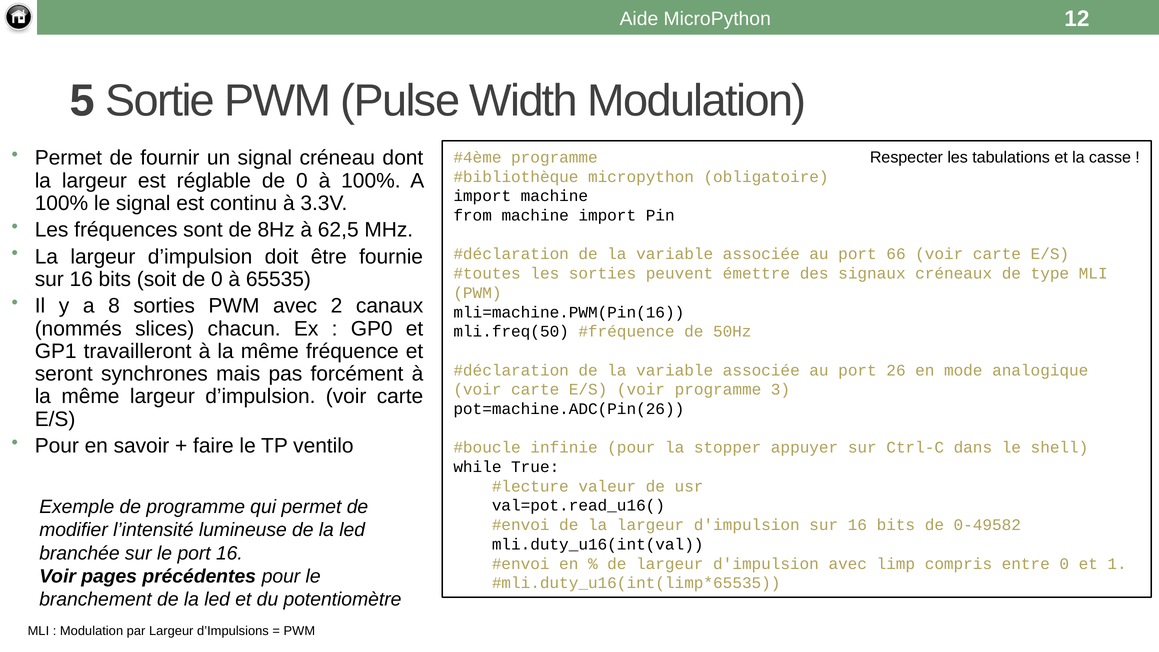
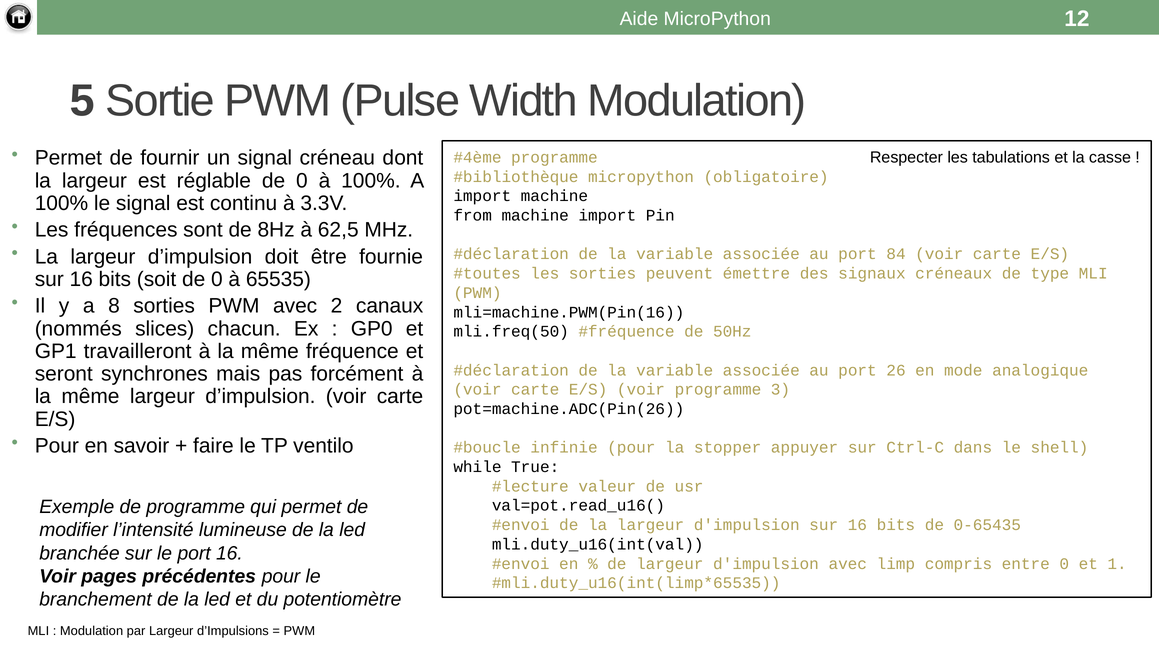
66: 66 -> 84 (896, 254)
0-49582: 0-49582 -> 0-65435 (987, 525)
